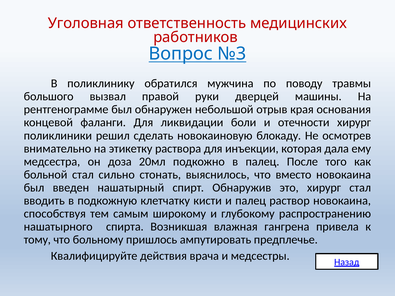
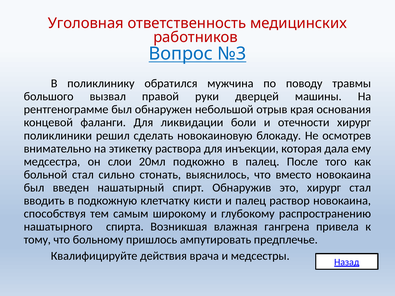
доза: доза -> слои (120, 162)
